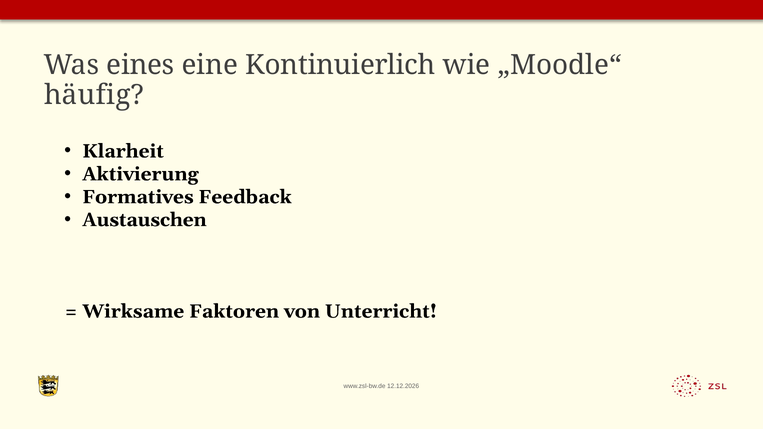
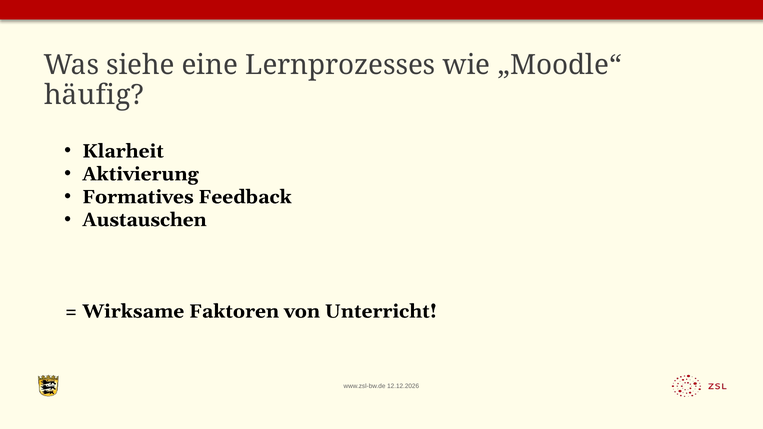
eines: eines -> siehe (140, 65)
Kontinuierlich: Kontinuierlich -> Lernprozesses (340, 65)
